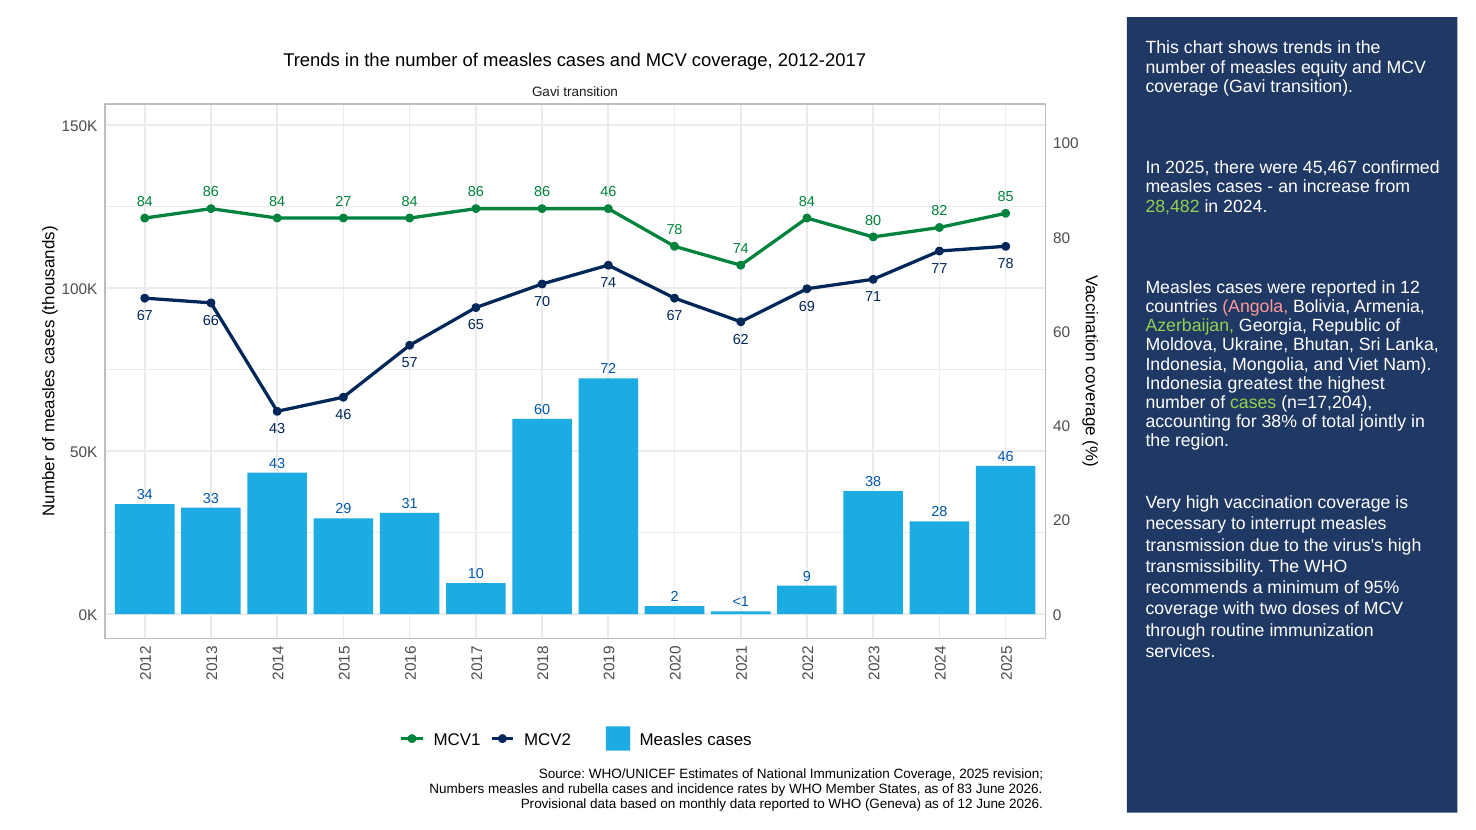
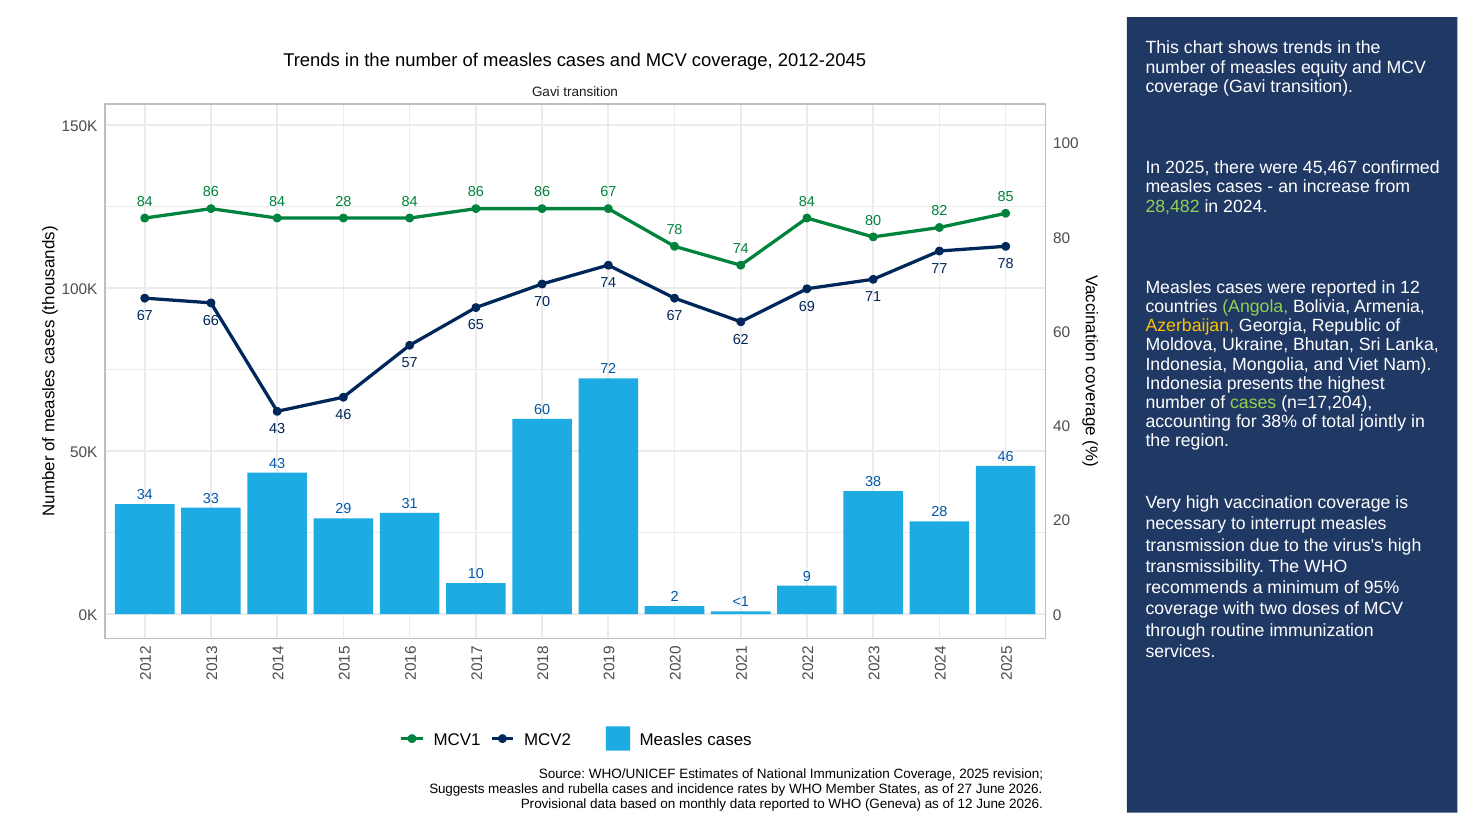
2012-2017: 2012-2017 -> 2012-2045 (822, 61)
86 46: 46 -> 67 (608, 192)
84 27: 27 -> 28 (343, 202)
Angola colour: pink -> light green (1255, 307)
Azerbaijan colour: light green -> yellow (1190, 326)
greatest: greatest -> presents (1260, 383)
Numbers: Numbers -> Suggests (457, 789)
83: 83 -> 27 (965, 789)
